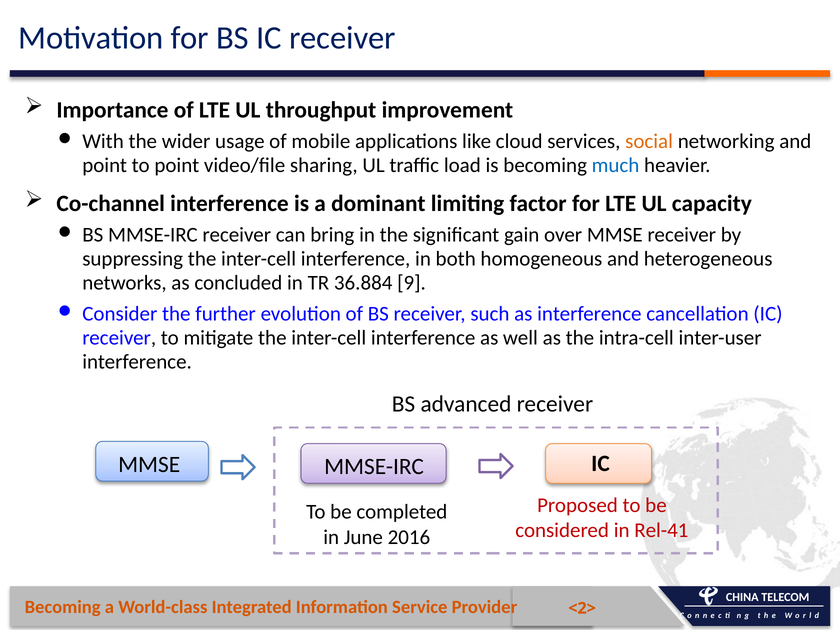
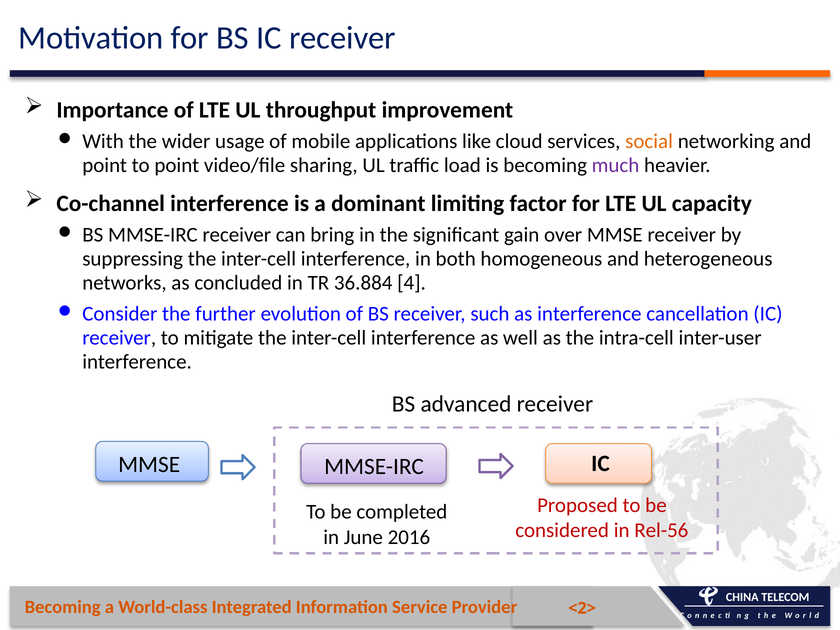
much colour: blue -> purple (616, 165)
9: 9 -> 4 (412, 283)
Rel-41: Rel-41 -> Rel-56 (661, 530)
